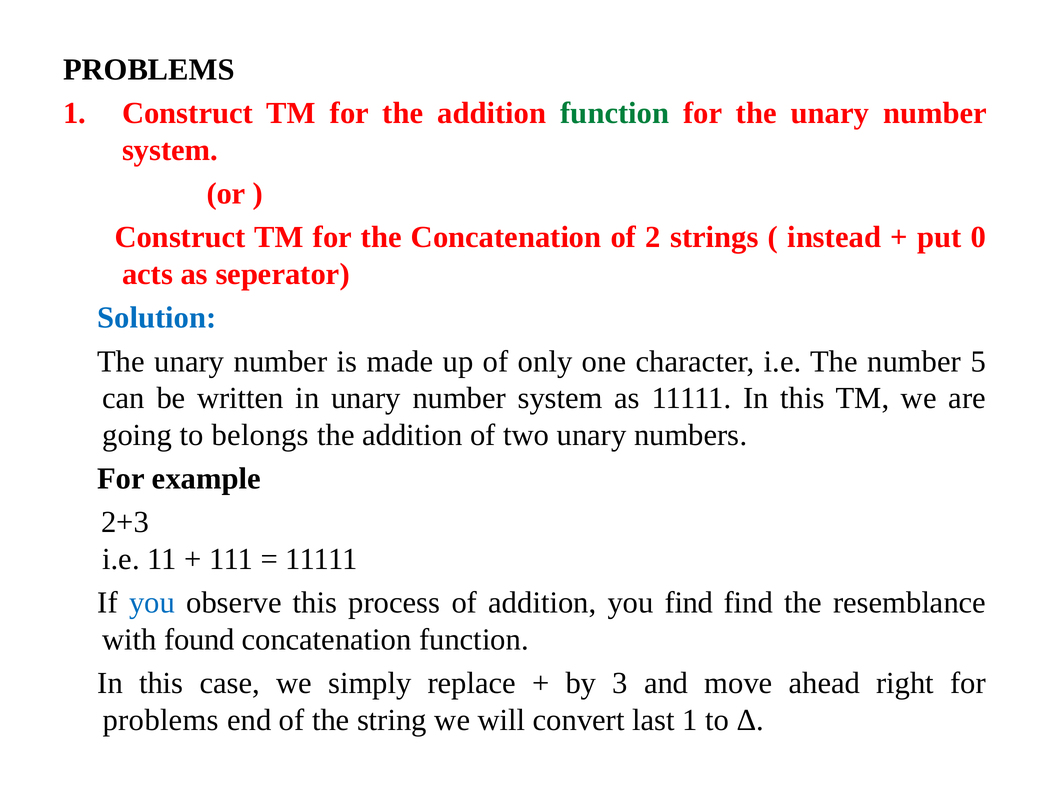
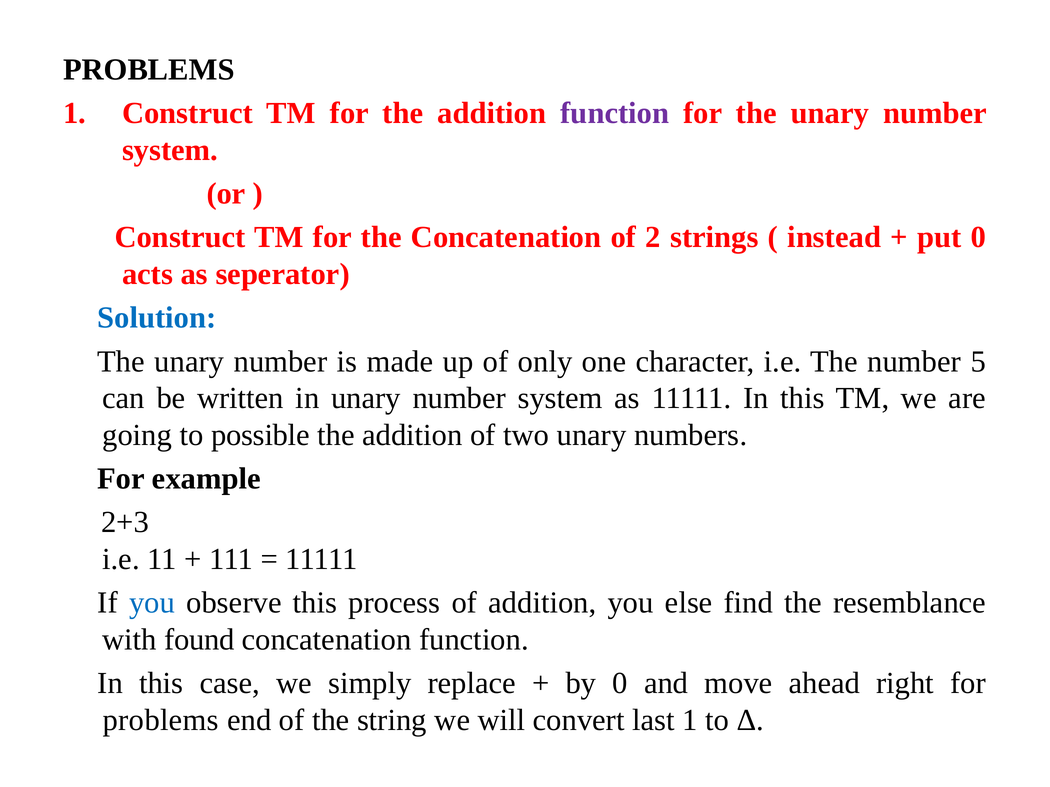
function colour: green -> purple (615, 113)
belongs: belongs -> possible (260, 435)
you find: find -> else (689, 603)
by 3: 3 -> 0 (620, 684)
